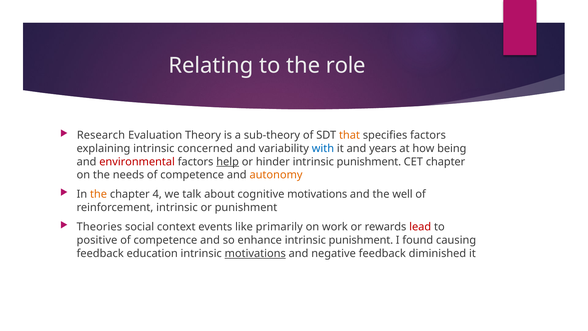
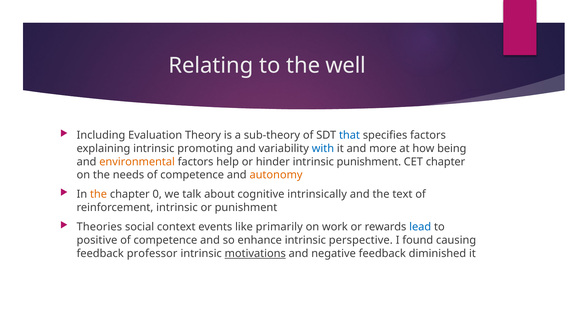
role: role -> well (346, 66)
Research: Research -> Including (101, 135)
that colour: orange -> blue (349, 135)
concerned: concerned -> promoting (205, 148)
years: years -> more (383, 148)
environmental colour: red -> orange (137, 162)
help underline: present -> none (228, 162)
4: 4 -> 0 (157, 194)
cognitive motivations: motivations -> intrinsically (317, 194)
well: well -> text (402, 194)
lead colour: red -> blue (420, 227)
enhance intrinsic punishment: punishment -> perspective (361, 240)
education: education -> professor (152, 253)
